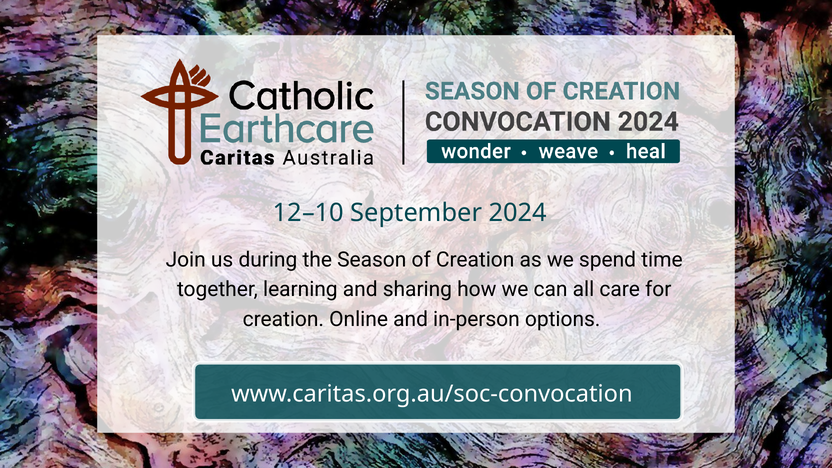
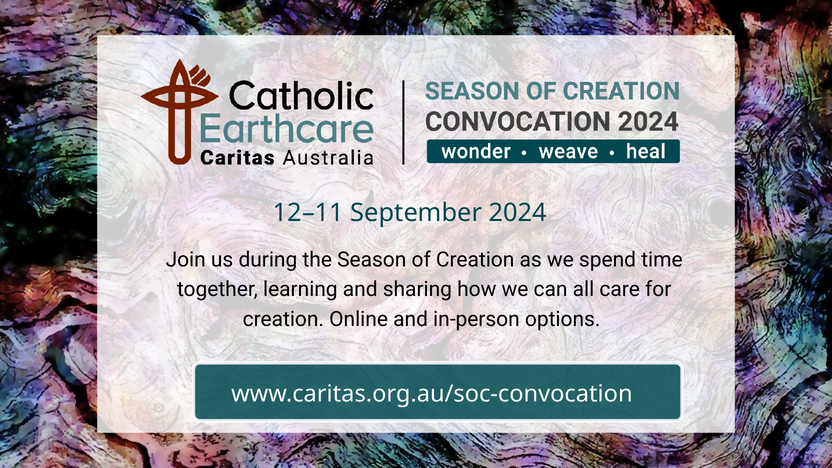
12–10: 12–10 -> 12–11 (308, 213)
